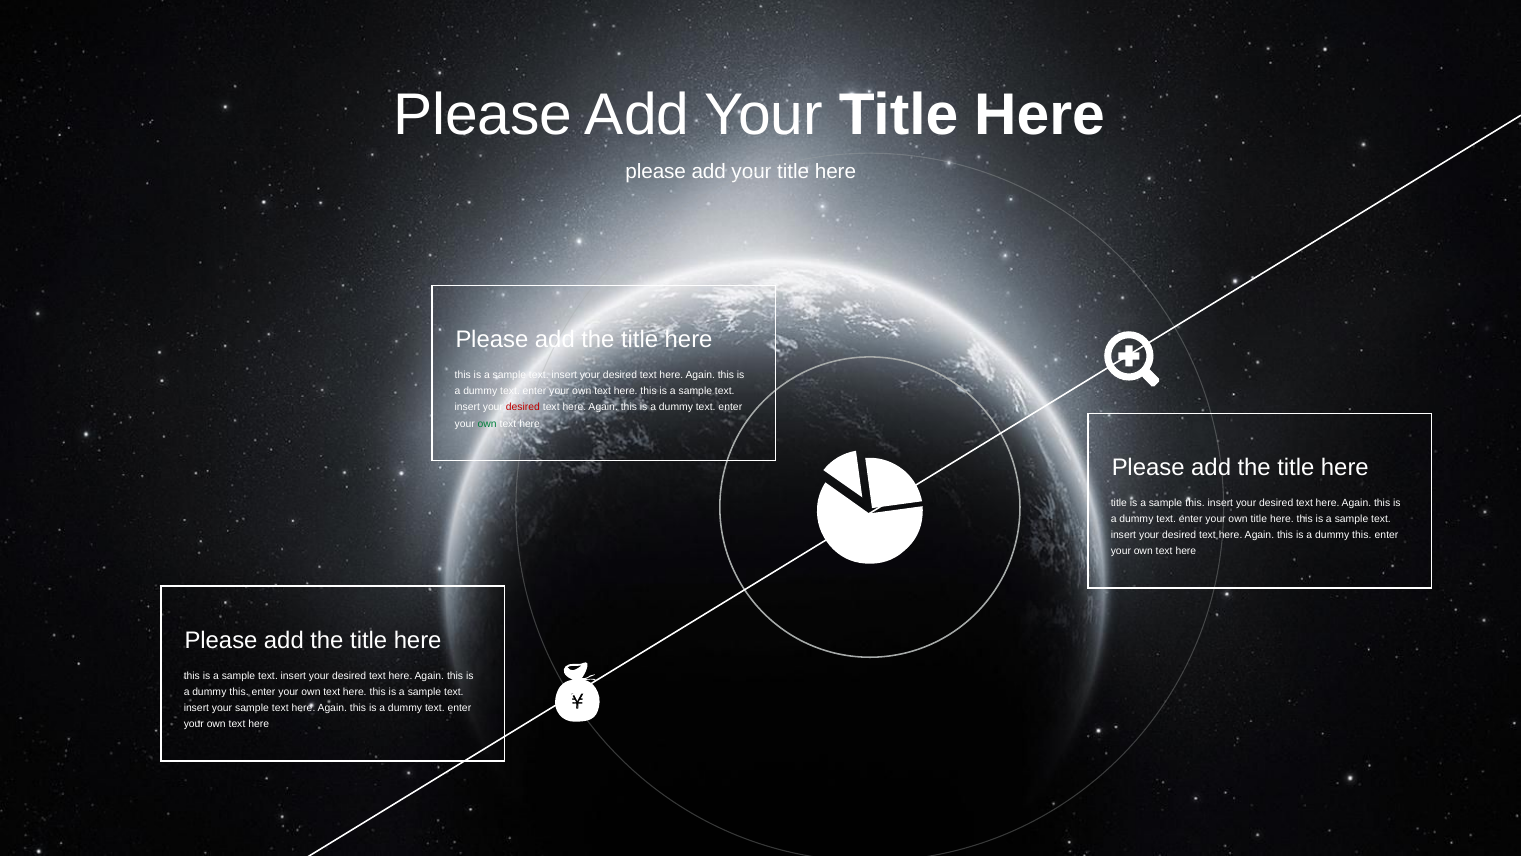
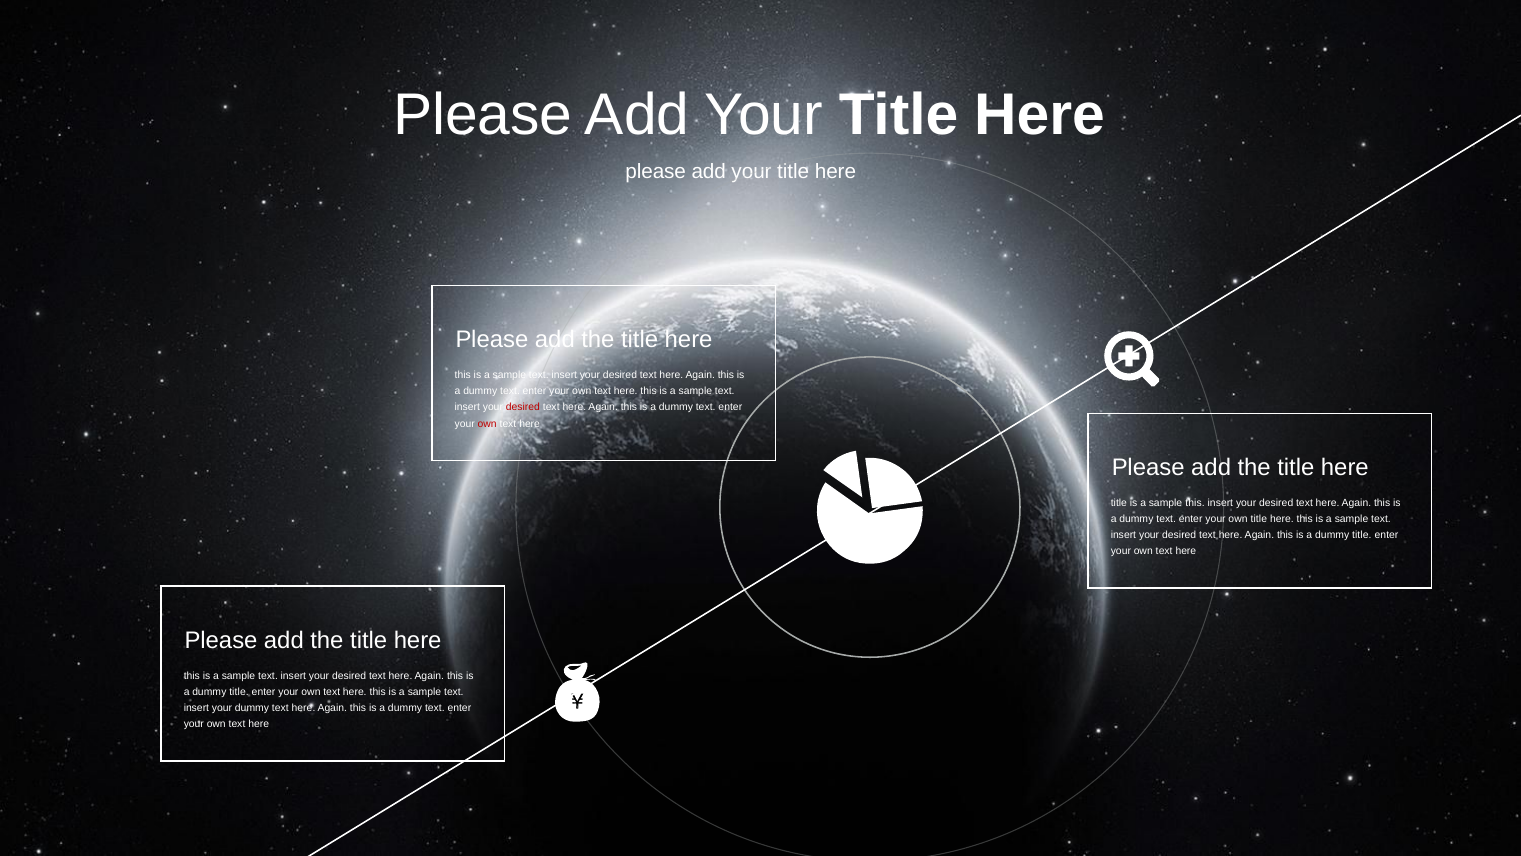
own colour: green -> red (487, 423)
this: this -> title (1362, 535)
this: this -> title (239, 692)
your sample: sample -> dummy (252, 708)
